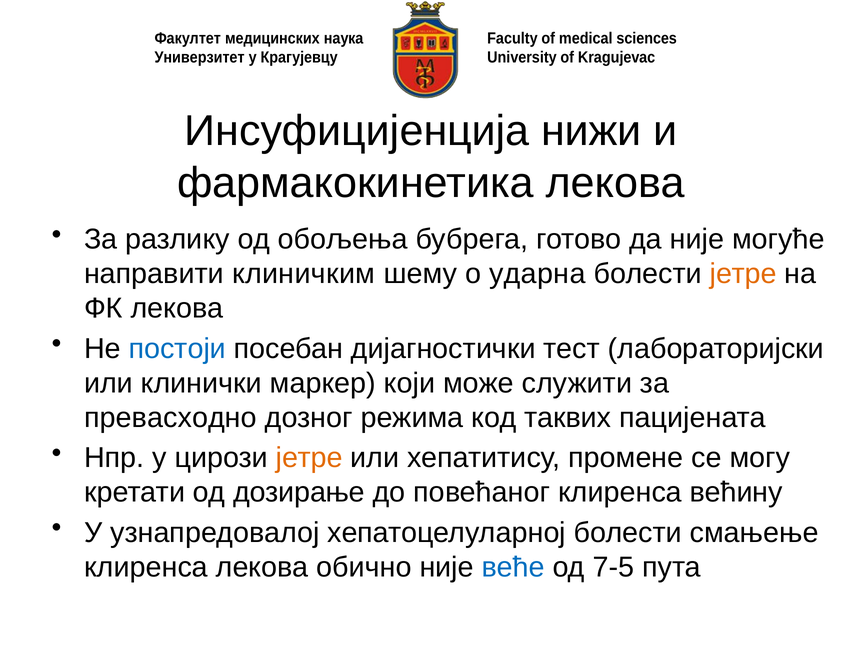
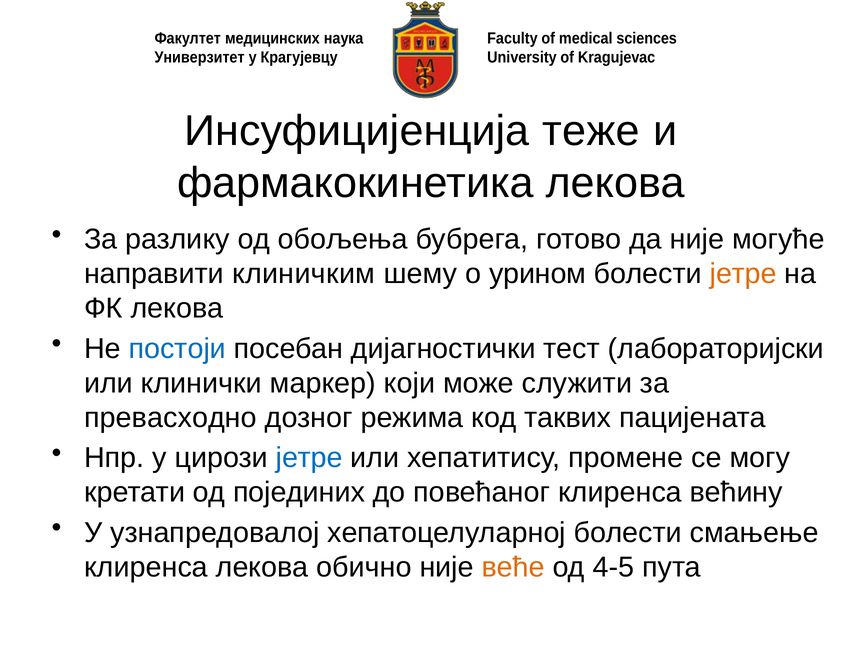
нижи: нижи -> теже (591, 131)
ударна: ударна -> урином (538, 274)
јетре colour: orange -> blue (309, 458)
дозирање: дозирање -> појединих (299, 492)
веће colour: blue -> orange (513, 567)
7-5: 7-5 -> 4-5 (613, 567)
